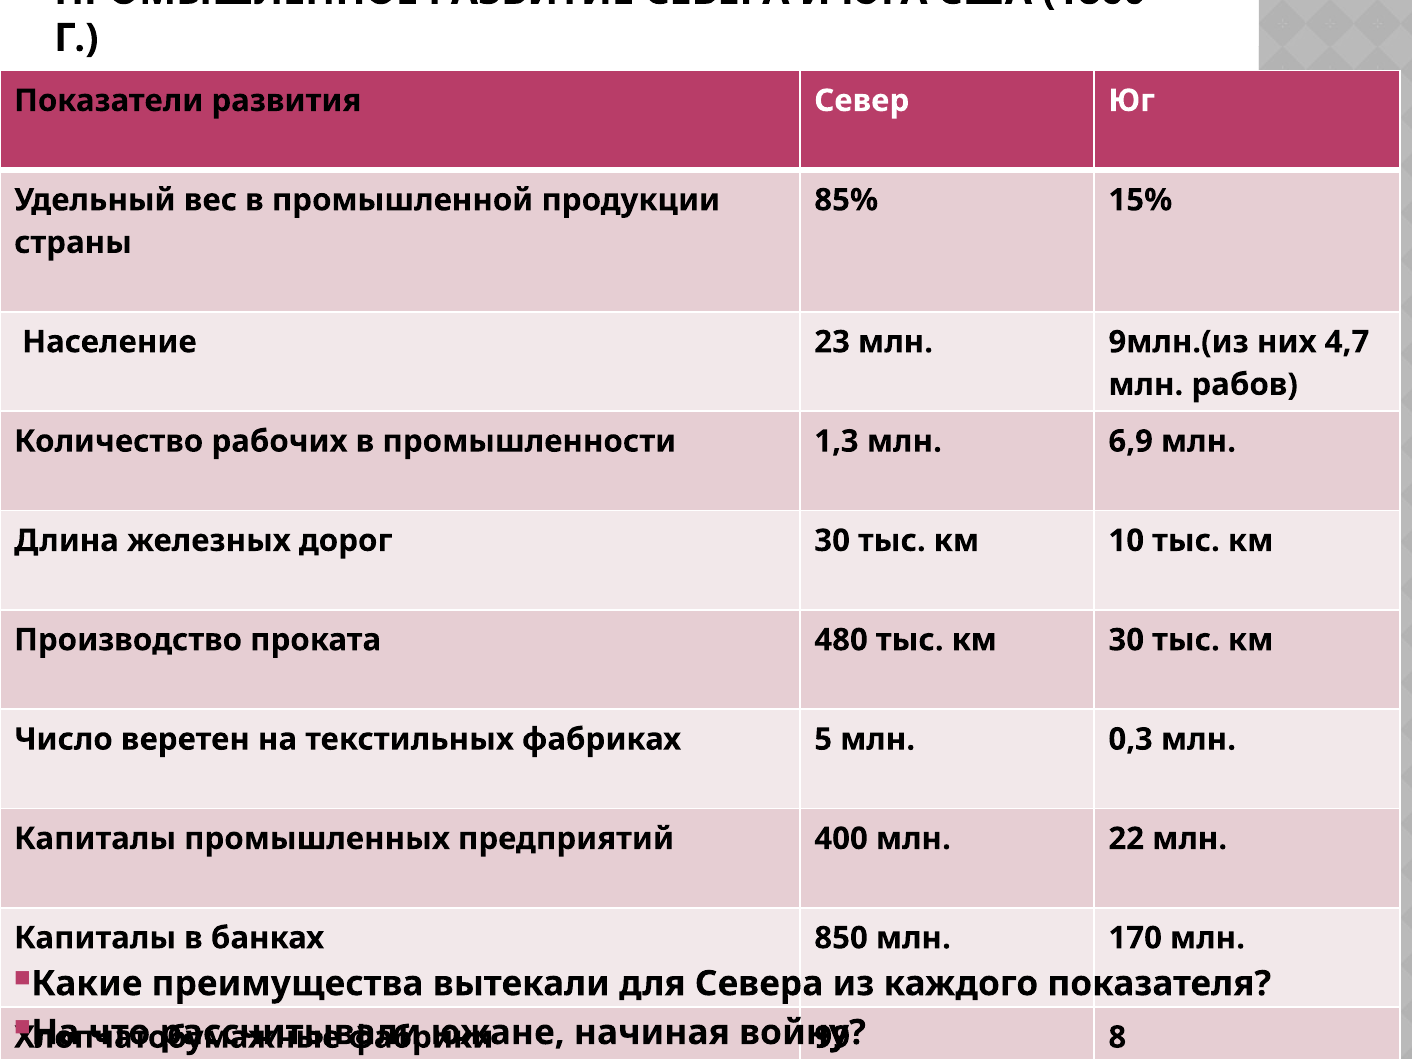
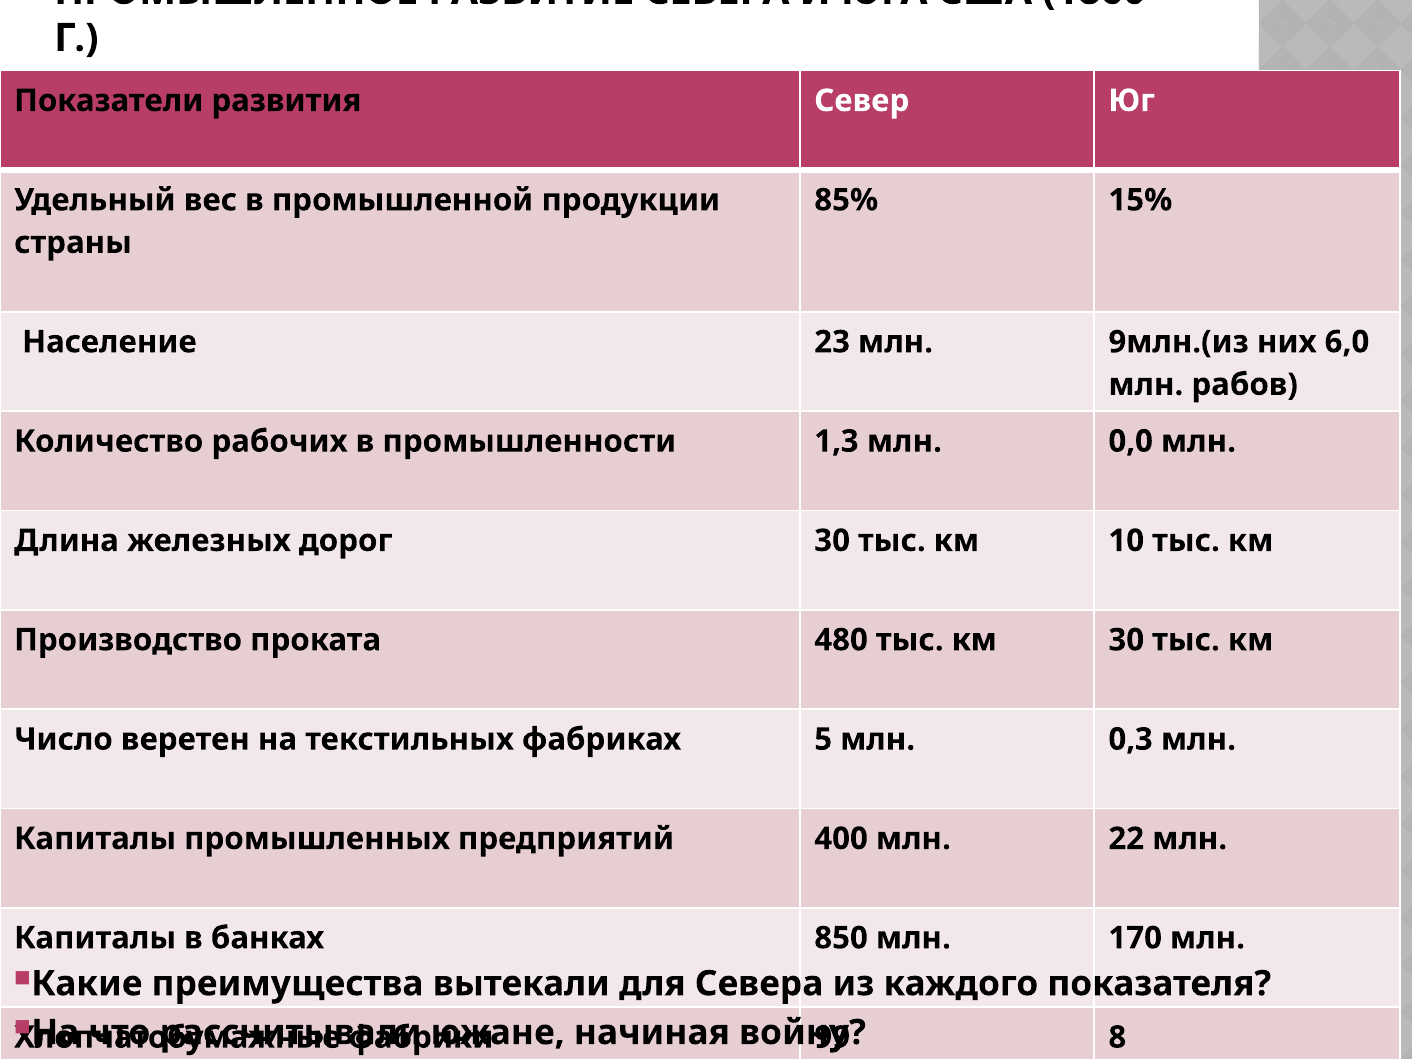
4,7: 4,7 -> 6,0 (1347, 342)
6,9: 6,9 -> 0,0 (1131, 441)
